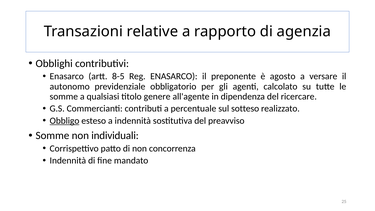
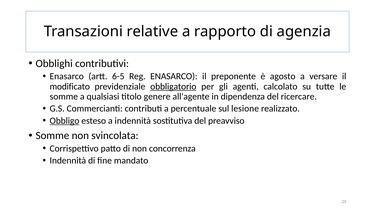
8-5: 8-5 -> 6-5 (118, 76)
autonomo: autonomo -> modificato (70, 86)
obbligatorio underline: none -> present (173, 86)
sotteso: sotteso -> lesione (245, 109)
individuali: individuali -> svincolata (115, 136)
